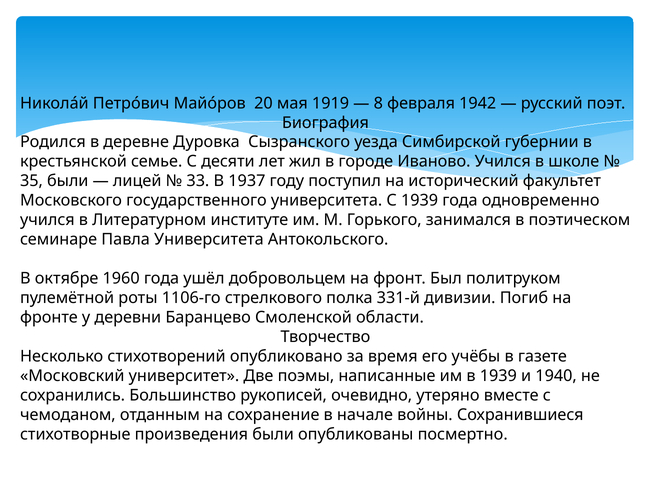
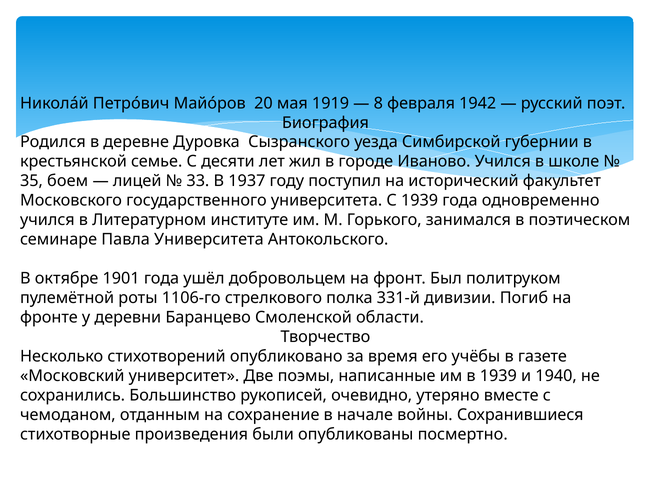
35 были: были -> боем (68, 181)
1960: 1960 -> 1901 (121, 278)
